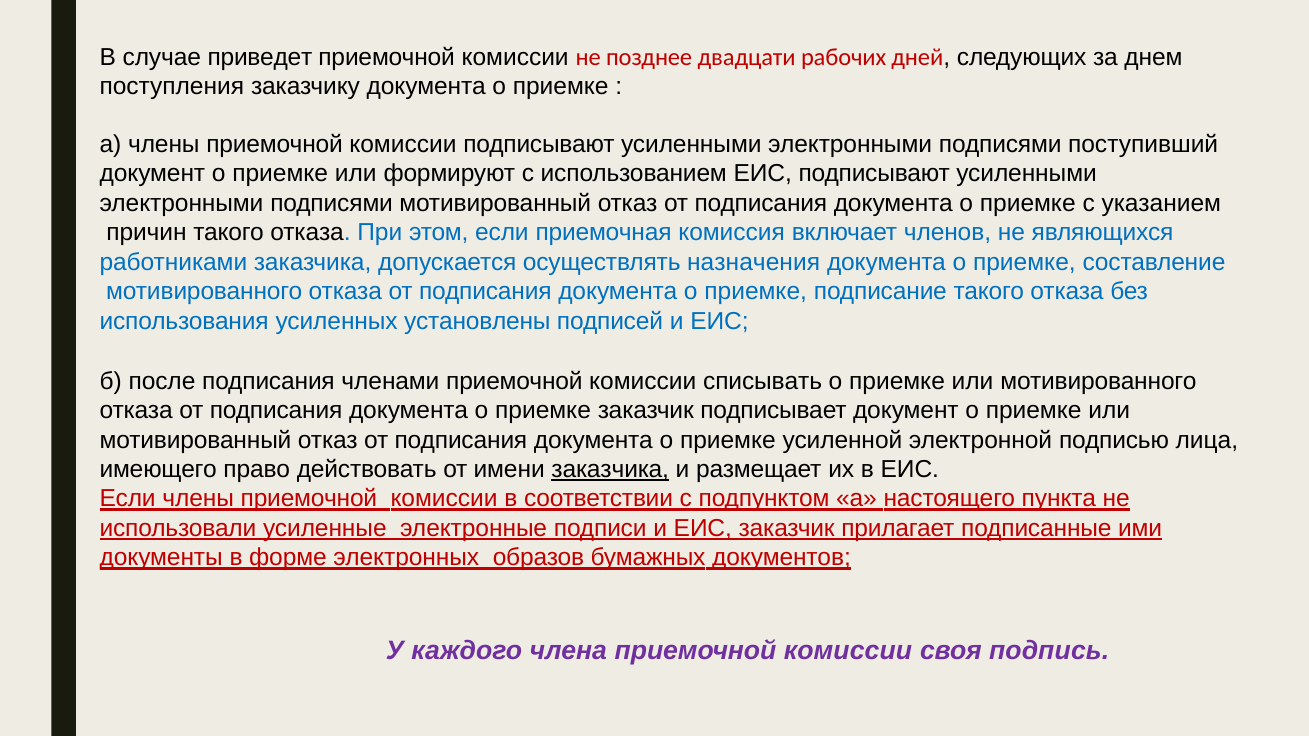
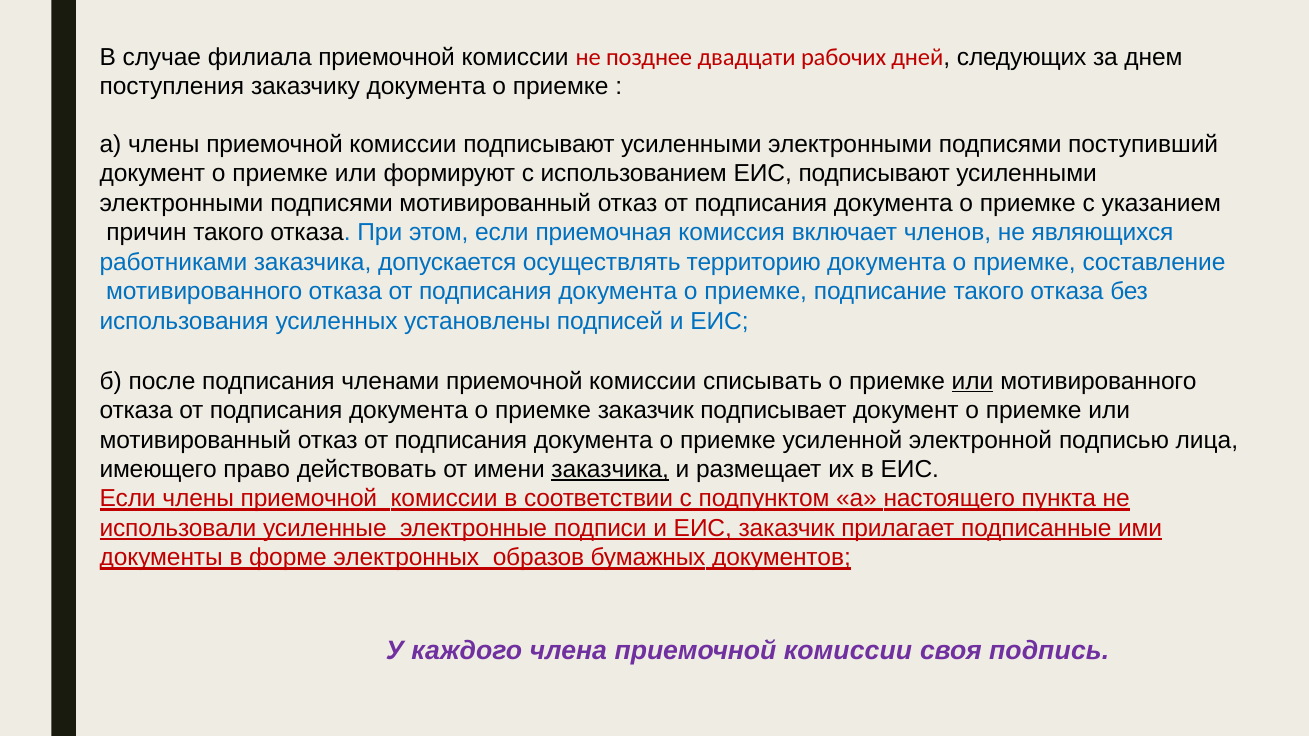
приведет: приведет -> филиала (260, 57)
назначения: назначения -> территорию (754, 262)
или underline: none -> present (973, 381)
